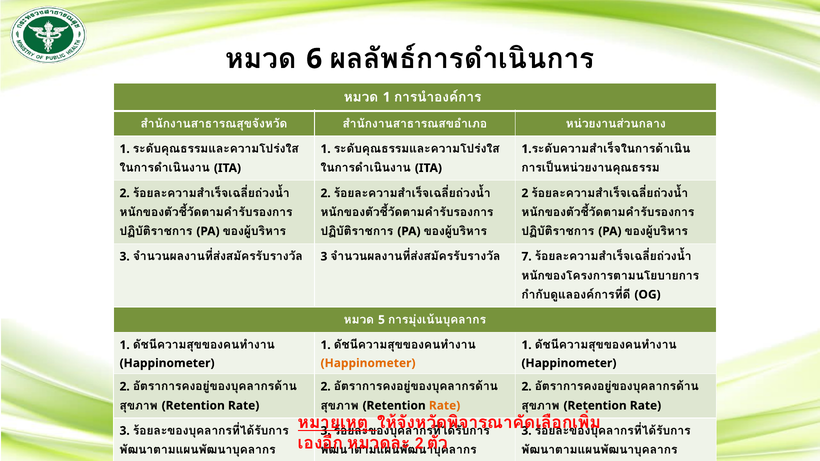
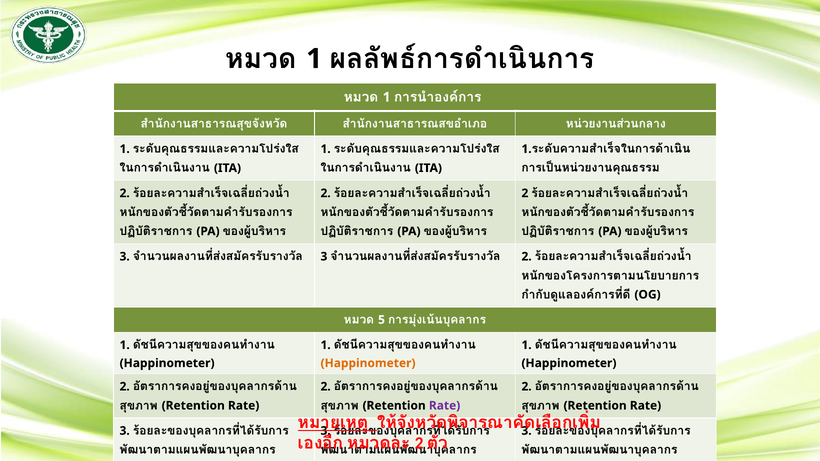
6: 6 -> 1 (314, 59)
7: 7 -> 2 (527, 257)
Rate colour: orange -> purple (445, 406)
